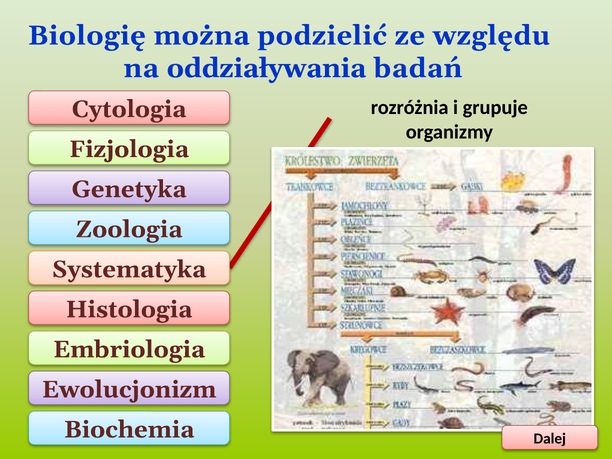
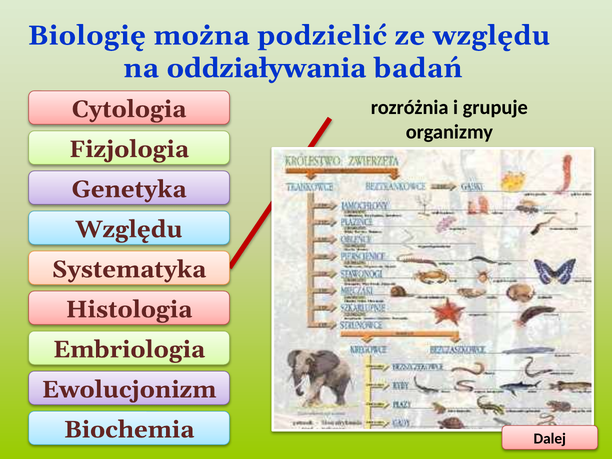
Zoologia: Zoologia -> Względu (129, 229)
